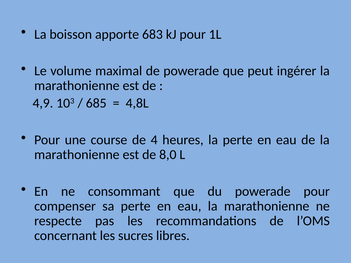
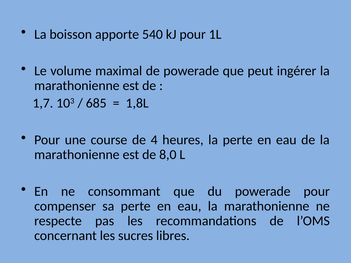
683: 683 -> 540 (152, 34)
4,9: 4,9 -> 1,7 (43, 103)
4,8L: 4,8L -> 1,8L (137, 103)
